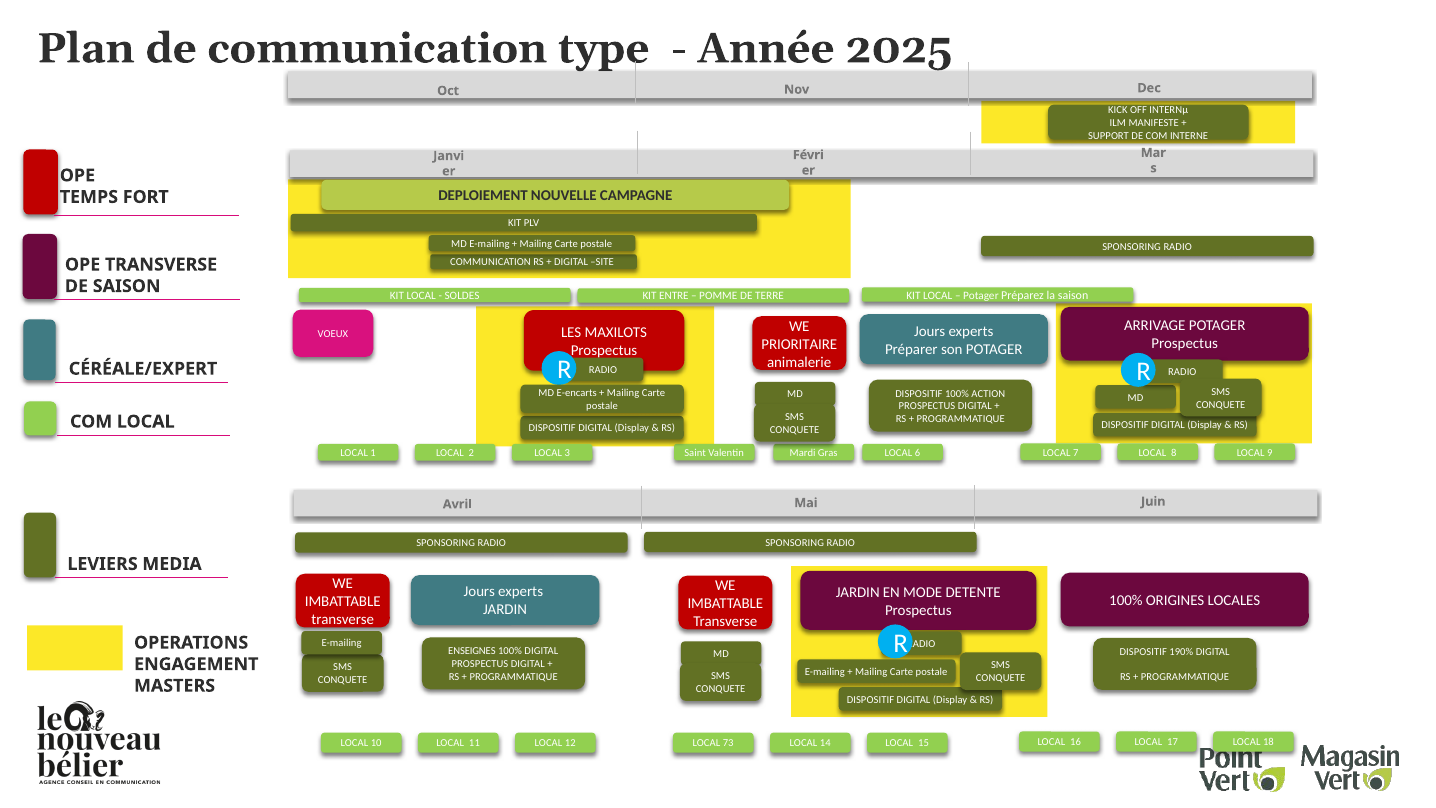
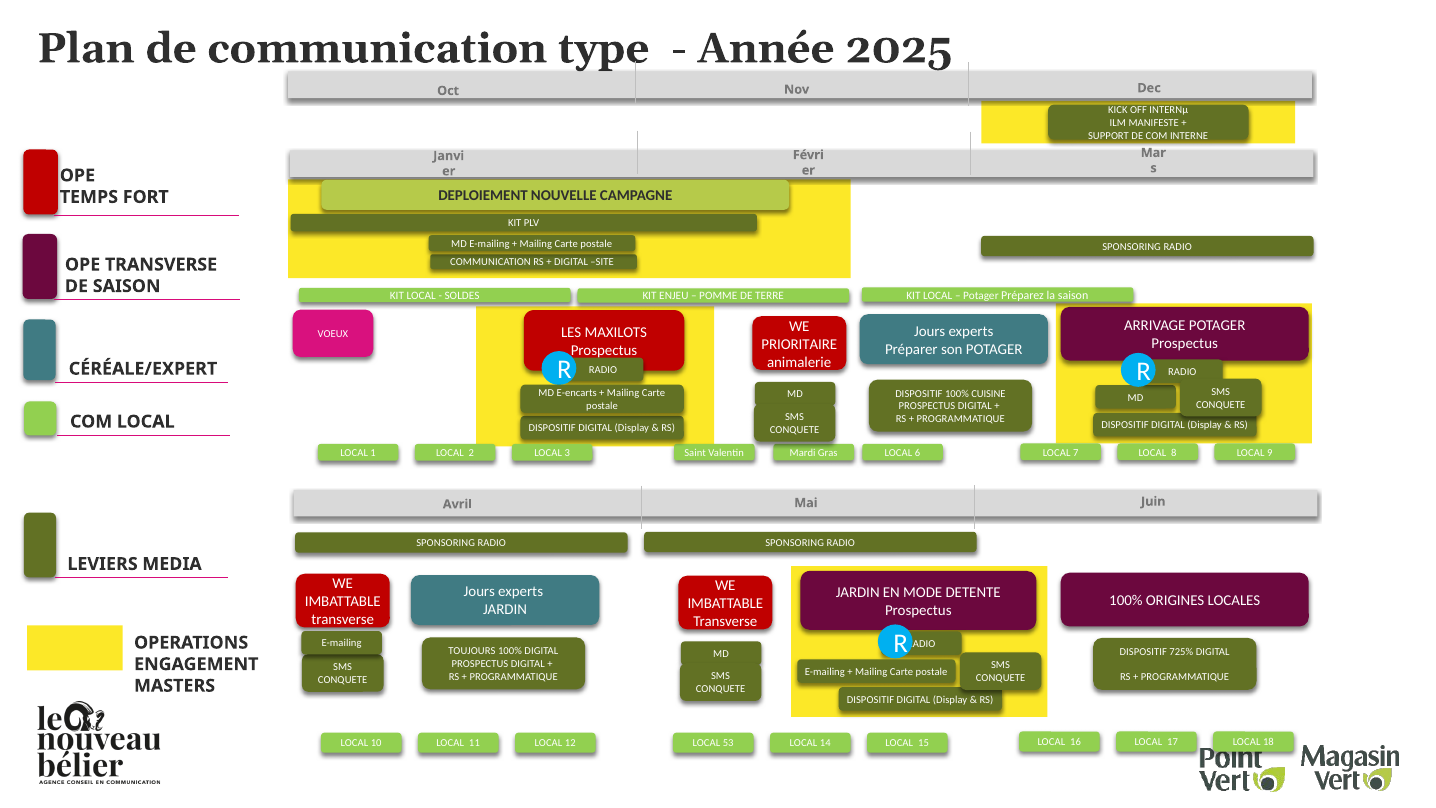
ENTRE: ENTRE -> ENJEU (674, 296)
ACTION: ACTION -> CUISINE (988, 393)
ENSEIGNES: ENSEIGNES -> TOUJOURS (472, 651)
190%: 190% -> 725% (1181, 652)
73: 73 -> 53 (728, 743)
